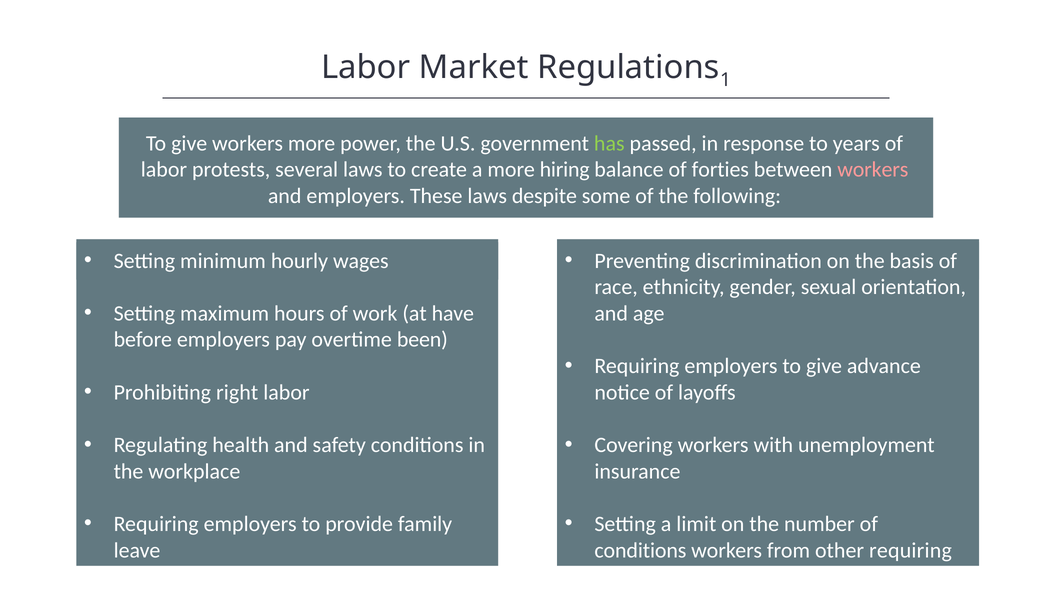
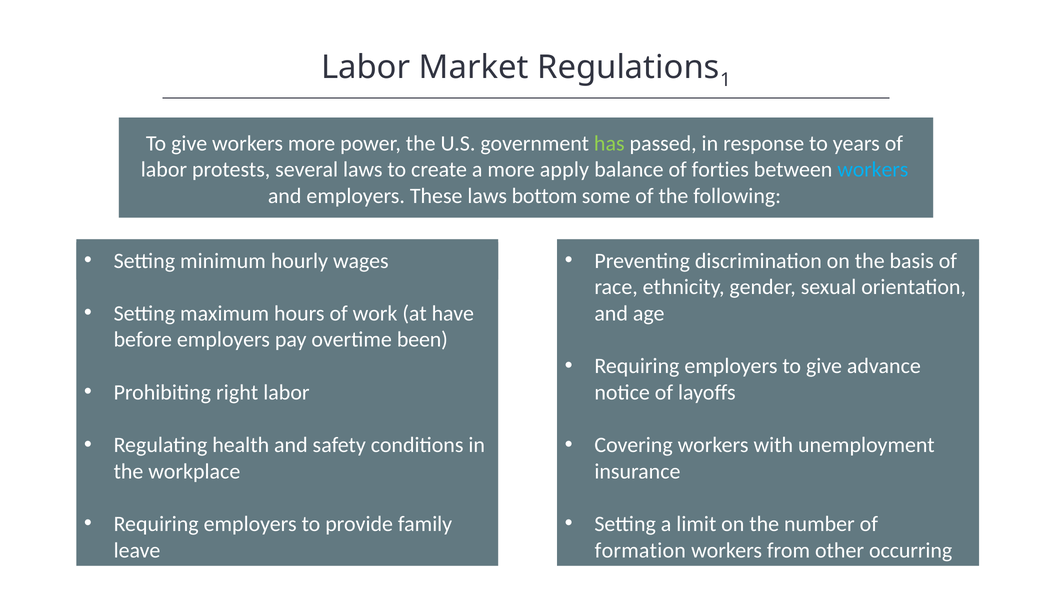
hiring: hiring -> apply (564, 170)
workers colour: pink -> light blue (873, 170)
despite: despite -> bottom (544, 196)
conditions: conditions -> formation (640, 550)
other requiring: requiring -> occurring (911, 550)
